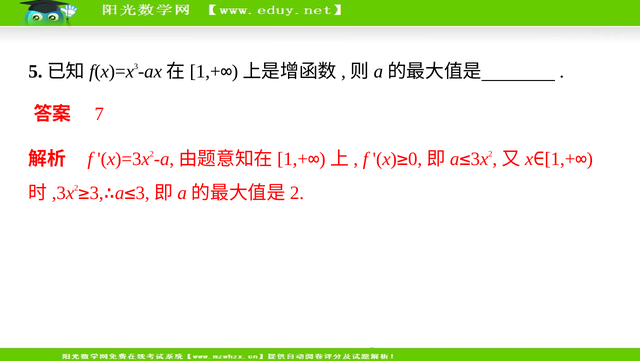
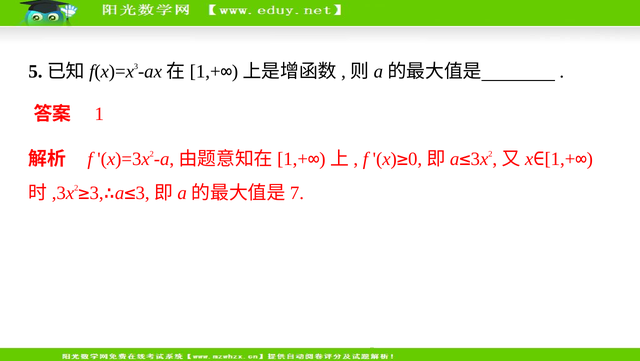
7: 7 -> 1 (99, 114)
2: 2 -> 7 (297, 193)
